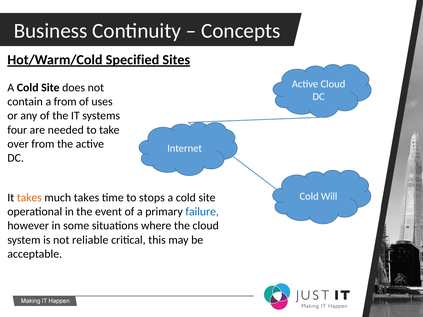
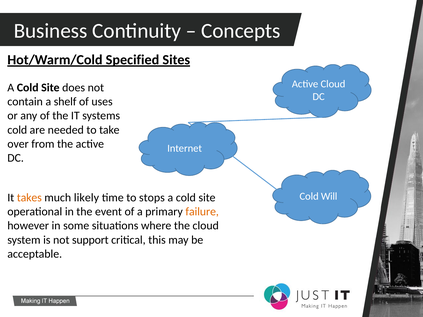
a from: from -> shelf (65, 102)
four: four -> cold (17, 130)
much takes: takes -> likely (86, 198)
failure colour: blue -> orange (202, 212)
reliable: reliable -> support (90, 240)
